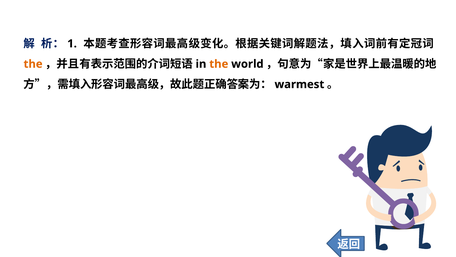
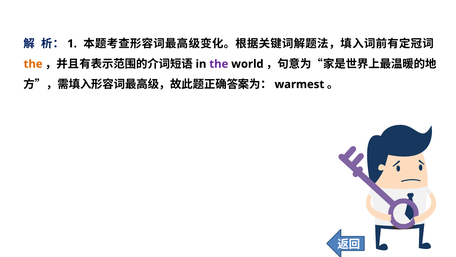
the colour: orange -> purple (219, 64)
